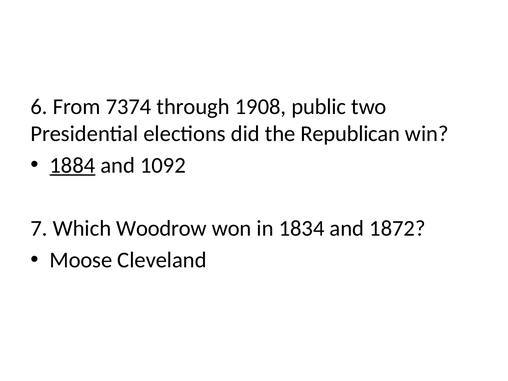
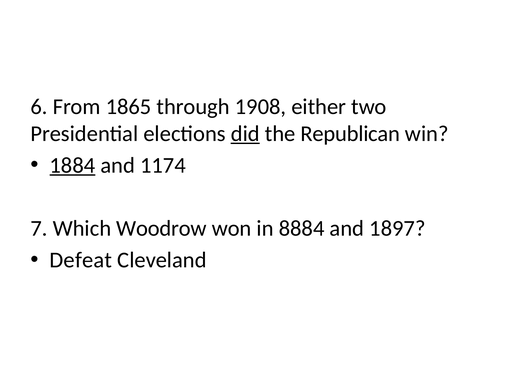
7374: 7374 -> 1865 (129, 107)
public: public -> either (319, 107)
did underline: none -> present (245, 134)
1092: 1092 -> 1174 (163, 165)
1834: 1834 -> 8884 (302, 229)
1872: 1872 -> 1897 (397, 229)
Moose: Moose -> Defeat (81, 260)
